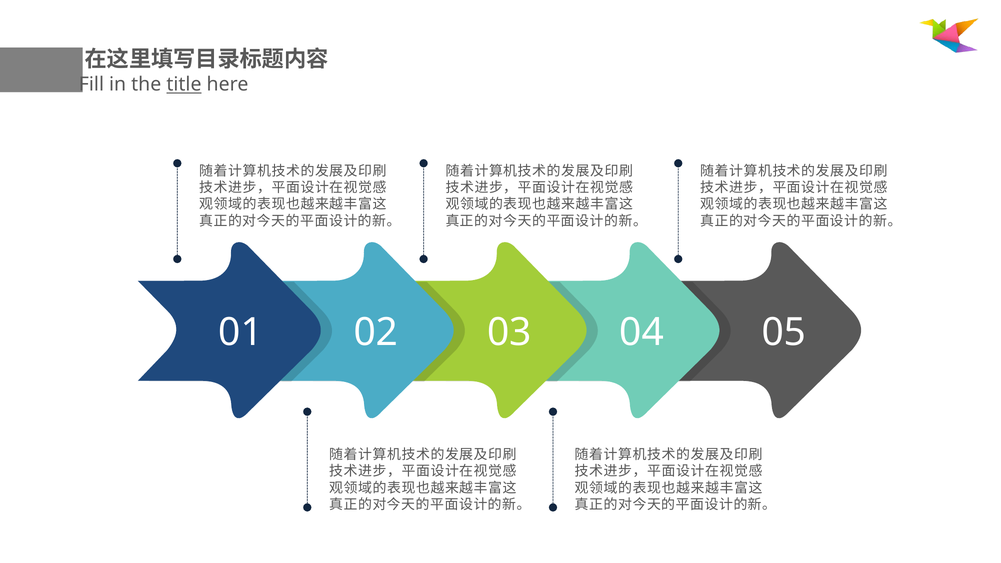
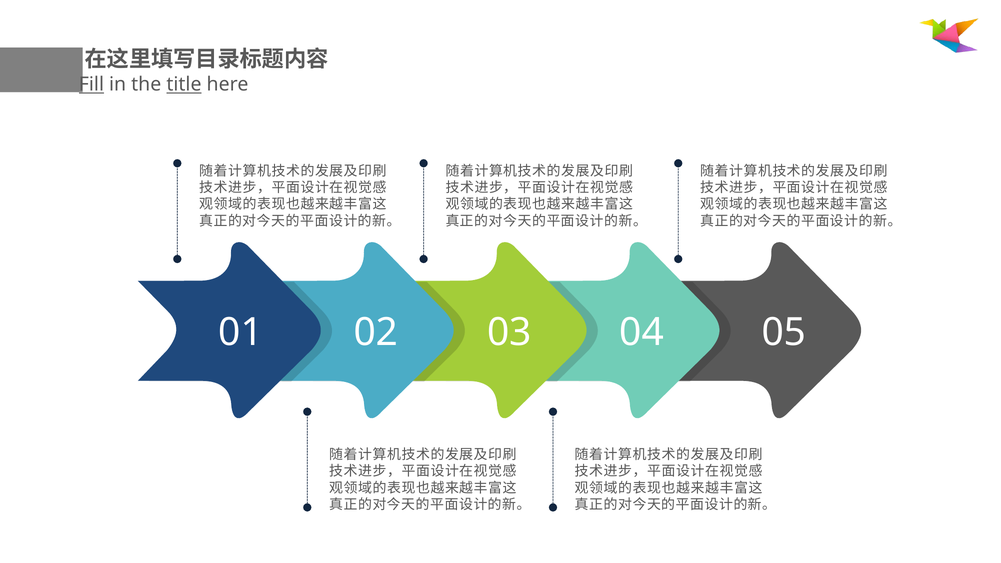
Fill underline: none -> present (91, 84)
